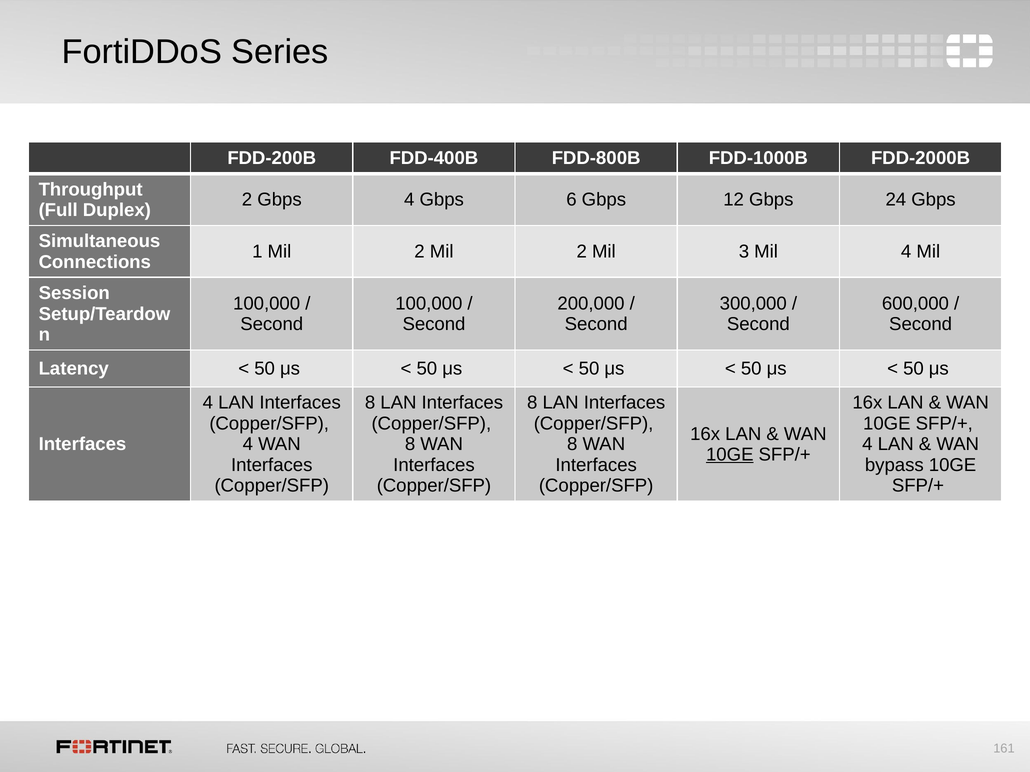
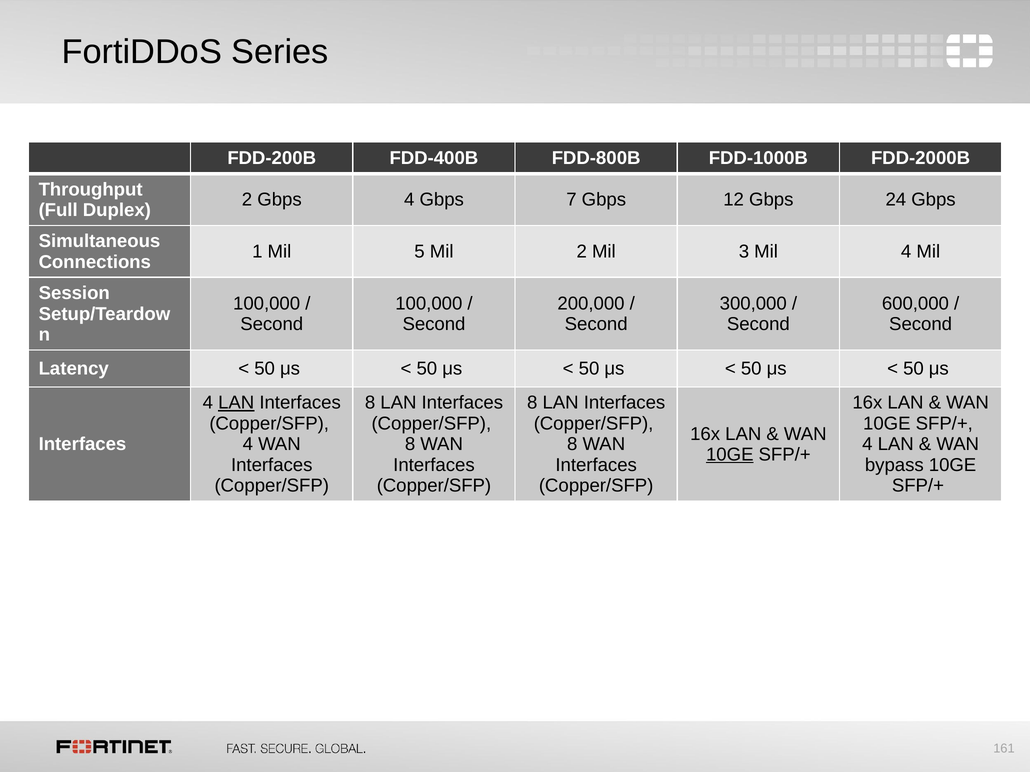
6: 6 -> 7 (571, 200)
1 Mil 2: 2 -> 5 (420, 252)
LAN underline: none -> present (236, 403)
